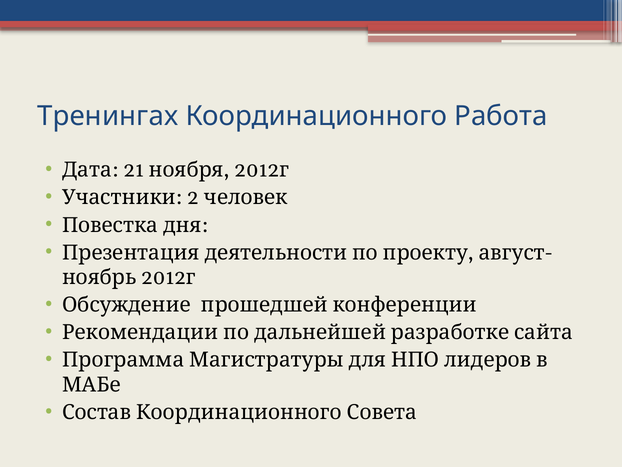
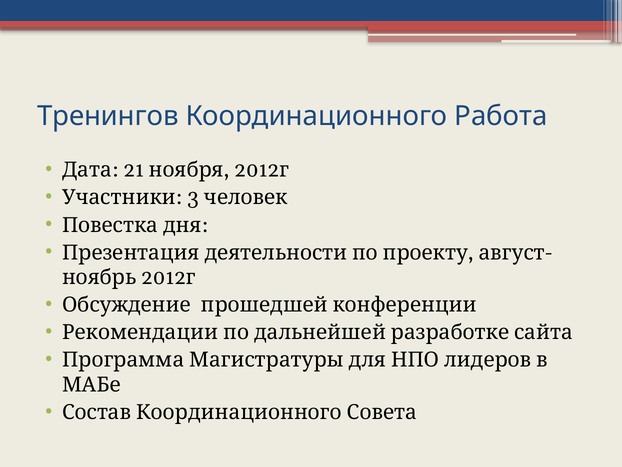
Тренингах: Тренингах -> Тренингов (108, 116)
2: 2 -> 3 (193, 197)
